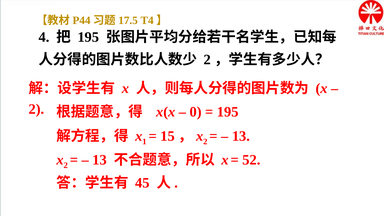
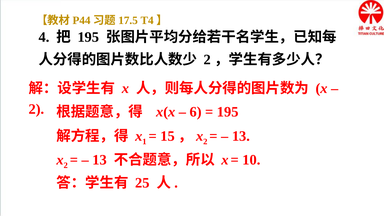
0: 0 -> 6 (196, 112)
52: 52 -> 10 (251, 160)
45: 45 -> 25 (142, 183)
